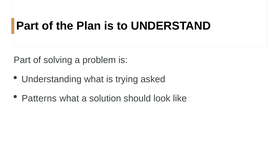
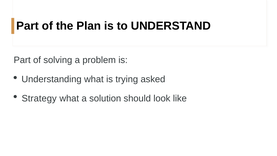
Patterns: Patterns -> Strategy (39, 98)
